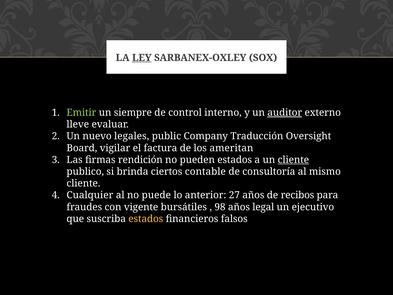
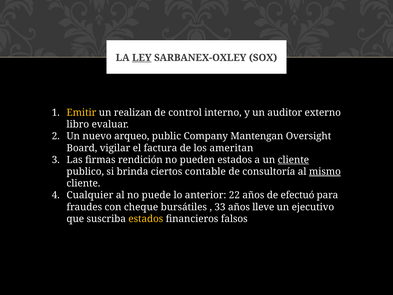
Emitir colour: light green -> yellow (81, 113)
siempre: siempre -> realizan (133, 113)
auditor underline: present -> none (285, 113)
lleve: lleve -> libro (78, 124)
legales: legales -> arqueo (132, 136)
Traducción: Traducción -> Mantengan (257, 136)
mismo underline: none -> present (325, 172)
27: 27 -> 22 (234, 195)
recibos: recibos -> efectuó (297, 195)
vigente: vigente -> cheque (141, 207)
98: 98 -> 33 (220, 207)
legal: legal -> lleve (263, 207)
